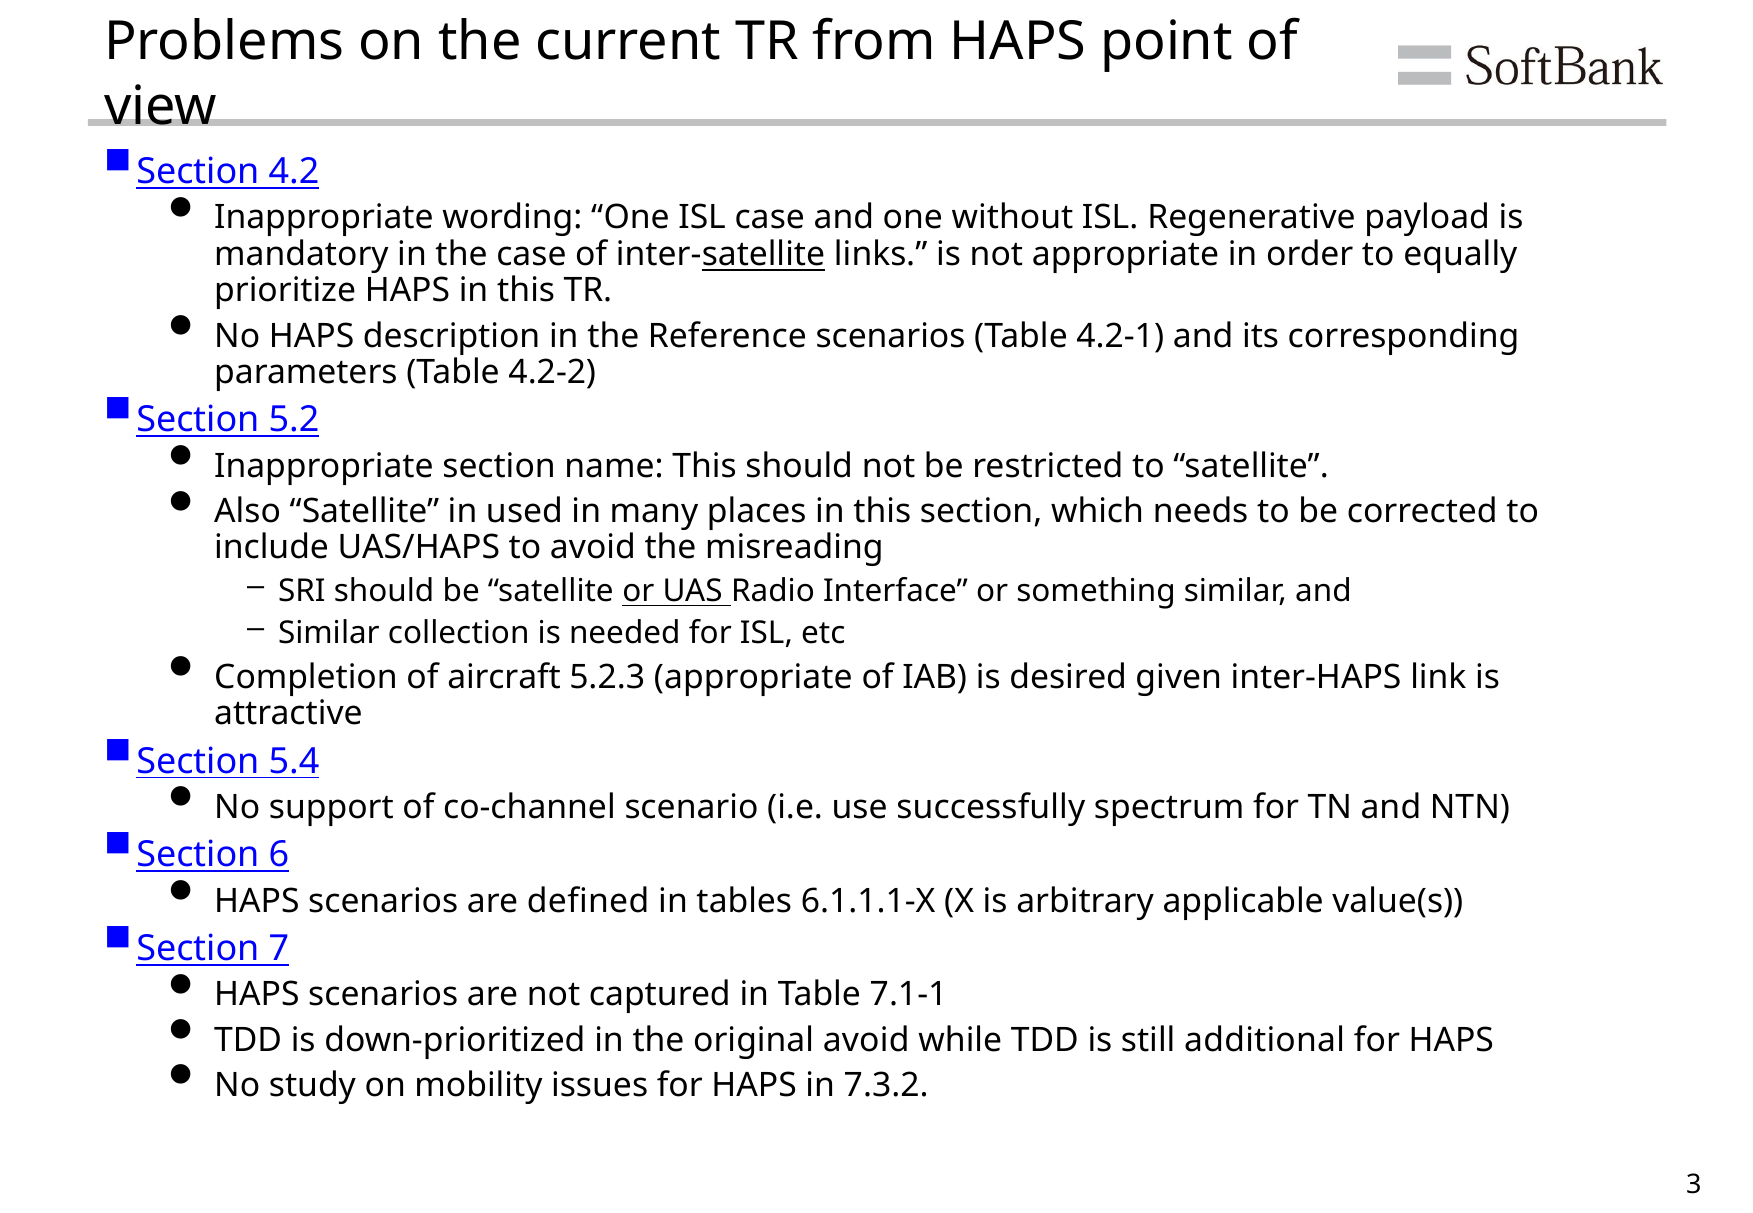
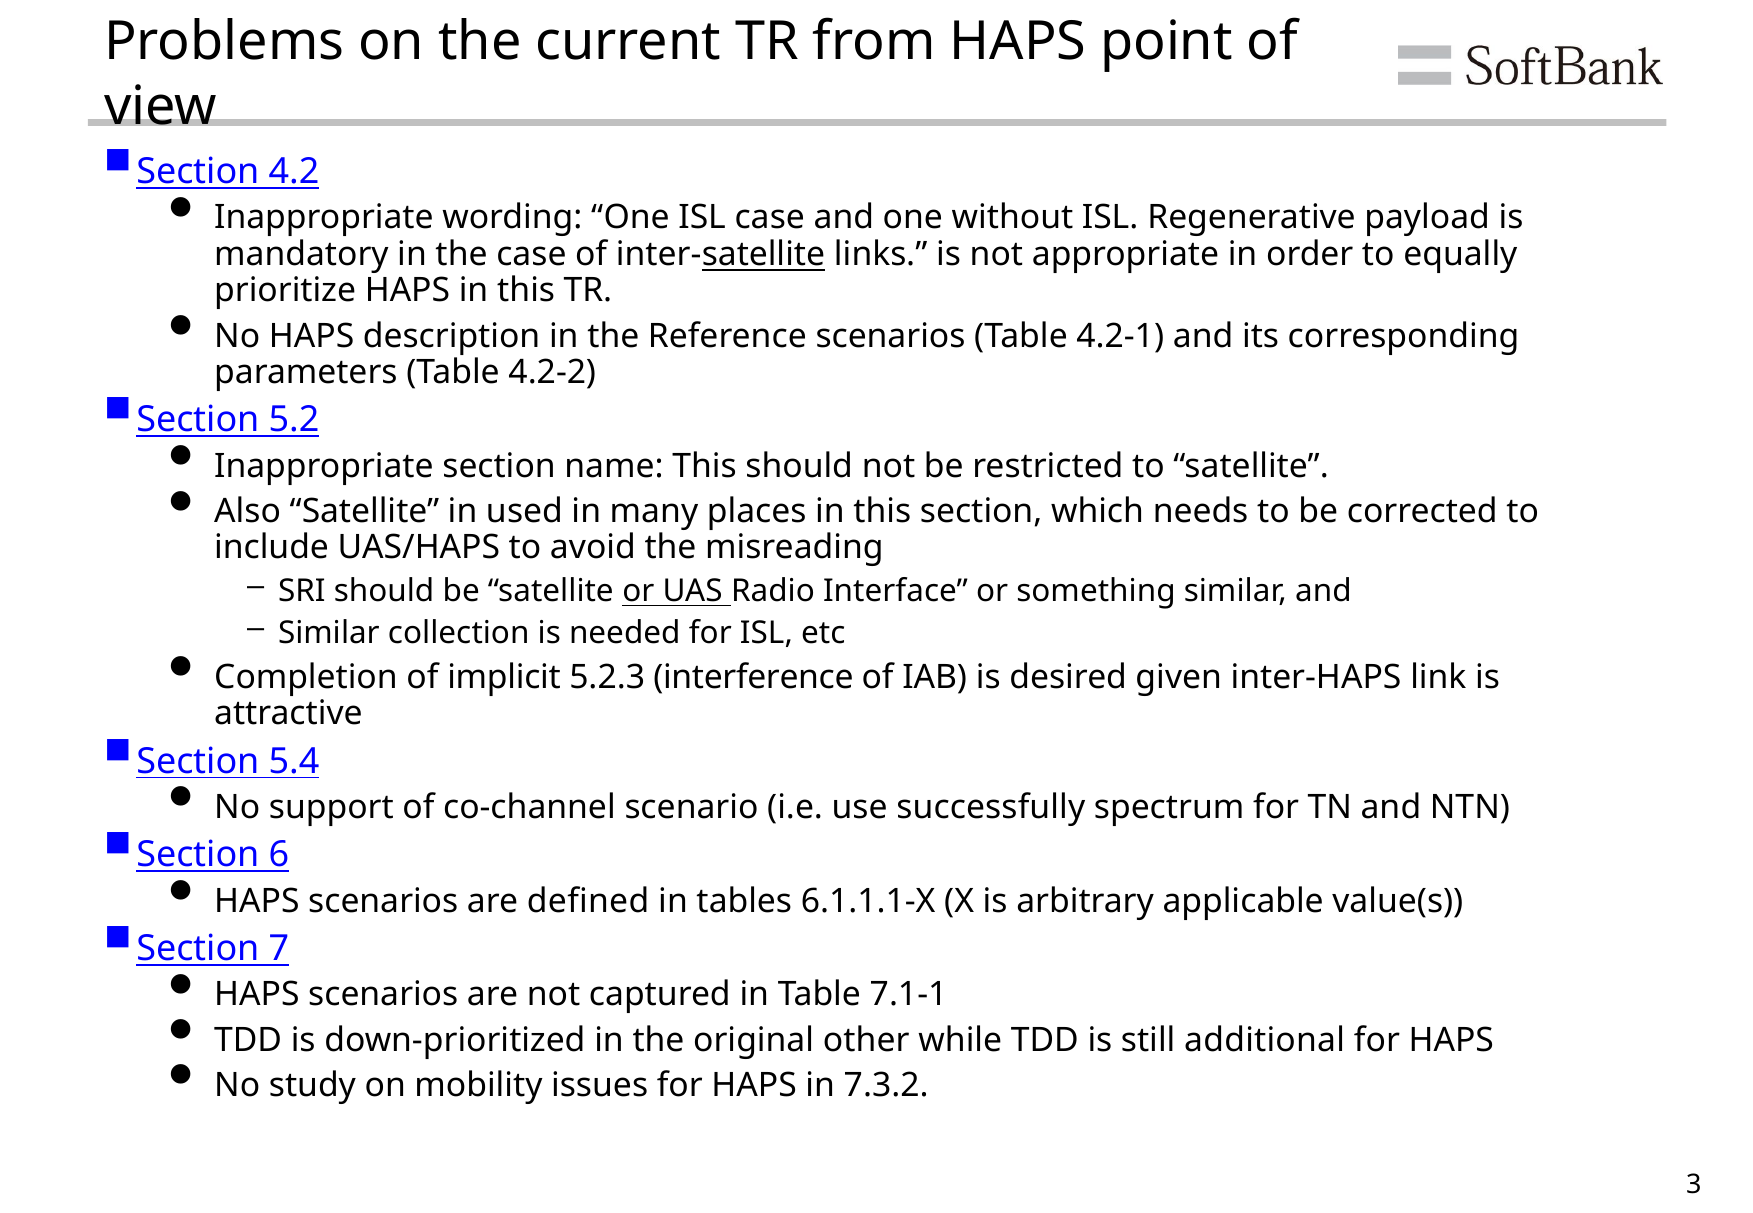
aircraft: aircraft -> implicit (504, 677)
5.2.3 appropriate: appropriate -> interference (753, 677)
original avoid: avoid -> other (866, 1041)
